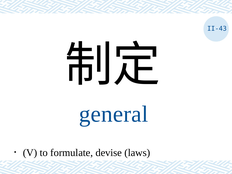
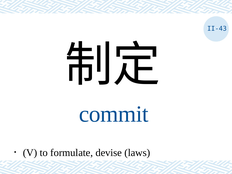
general: general -> commit (114, 114)
